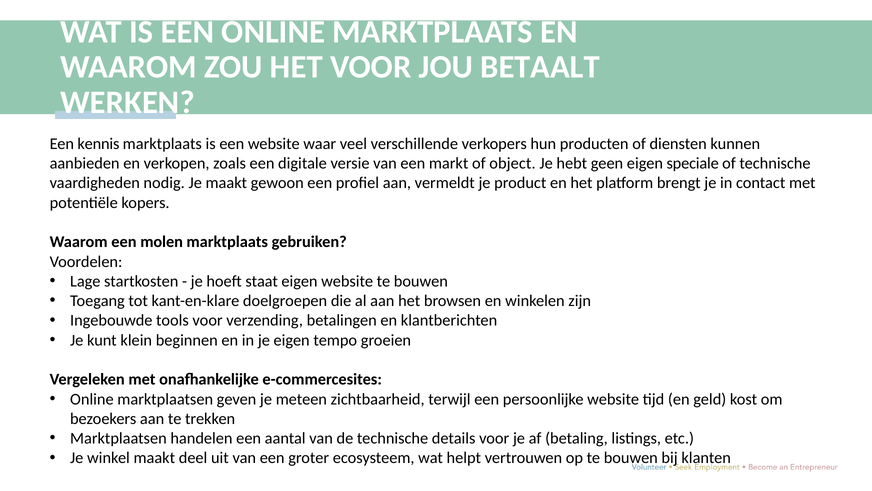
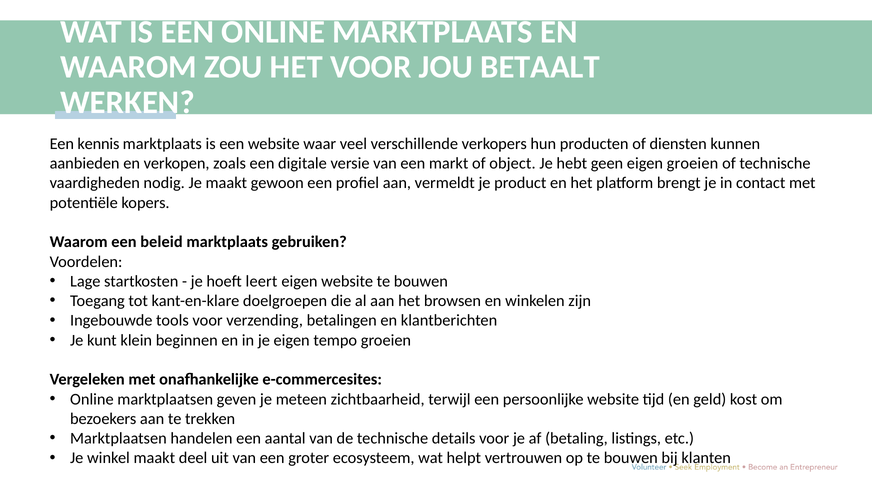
eigen speciale: speciale -> groeien (693, 163)
molen: molen -> beleid (161, 242)
staat: staat -> leert (262, 281)
